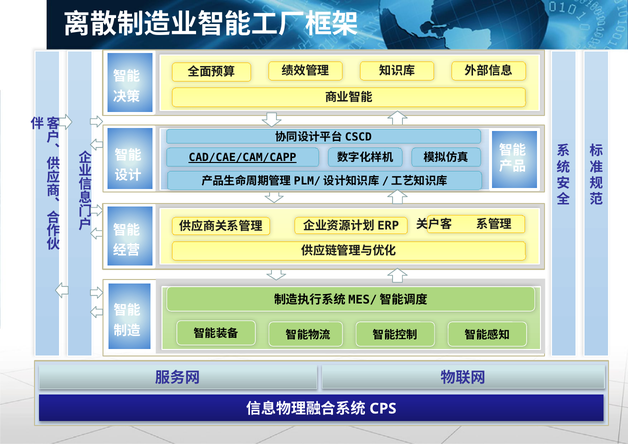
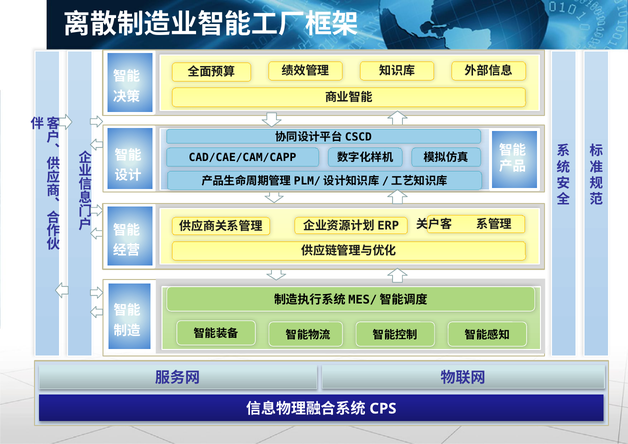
CAD/CAE/CAM/CAPP underline: present -> none (242, 158)
